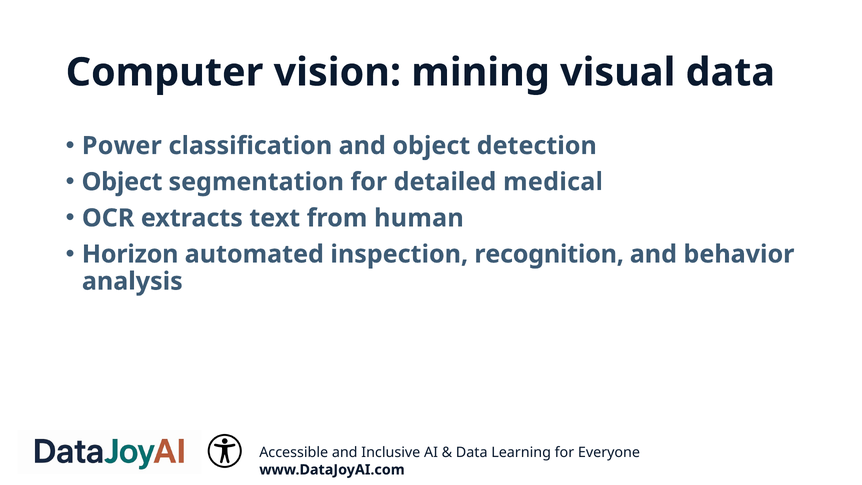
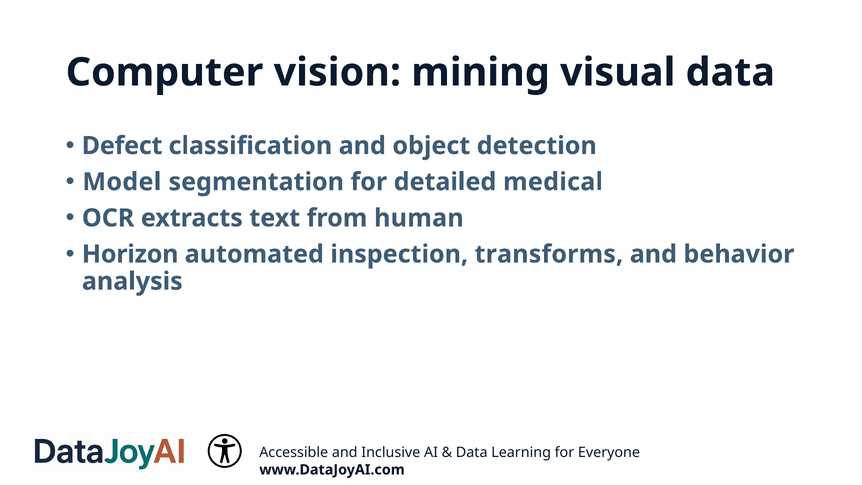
Power: Power -> Defect (122, 146)
Object: Object -> Model (122, 182)
recognition: recognition -> transforms (549, 254)
